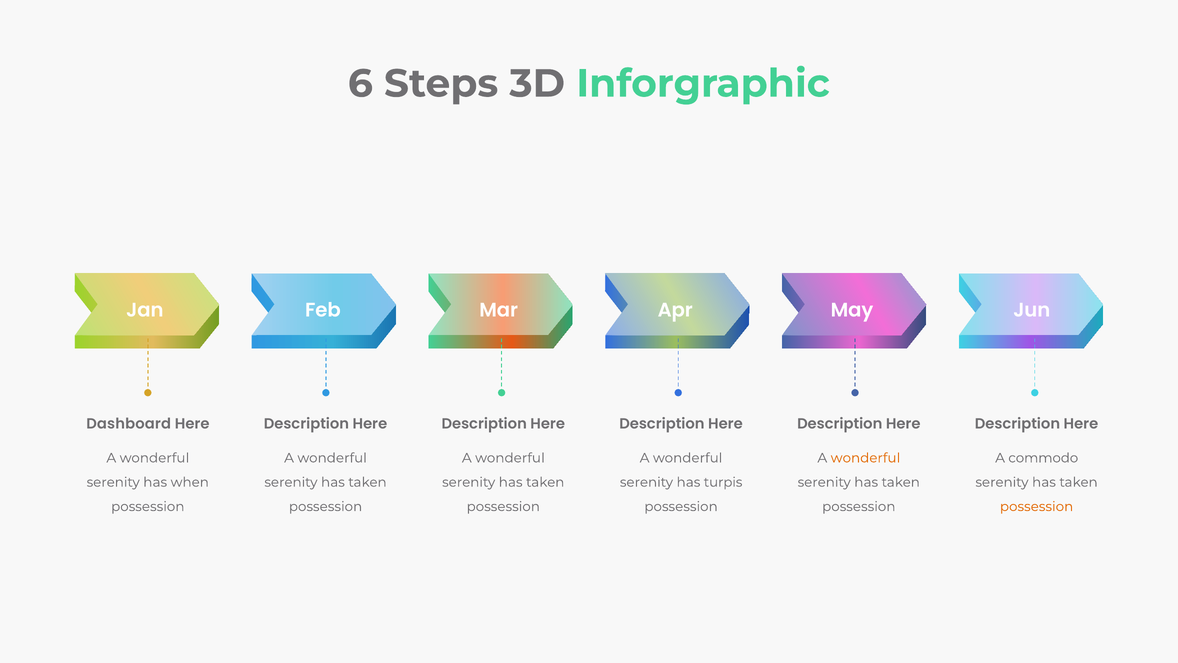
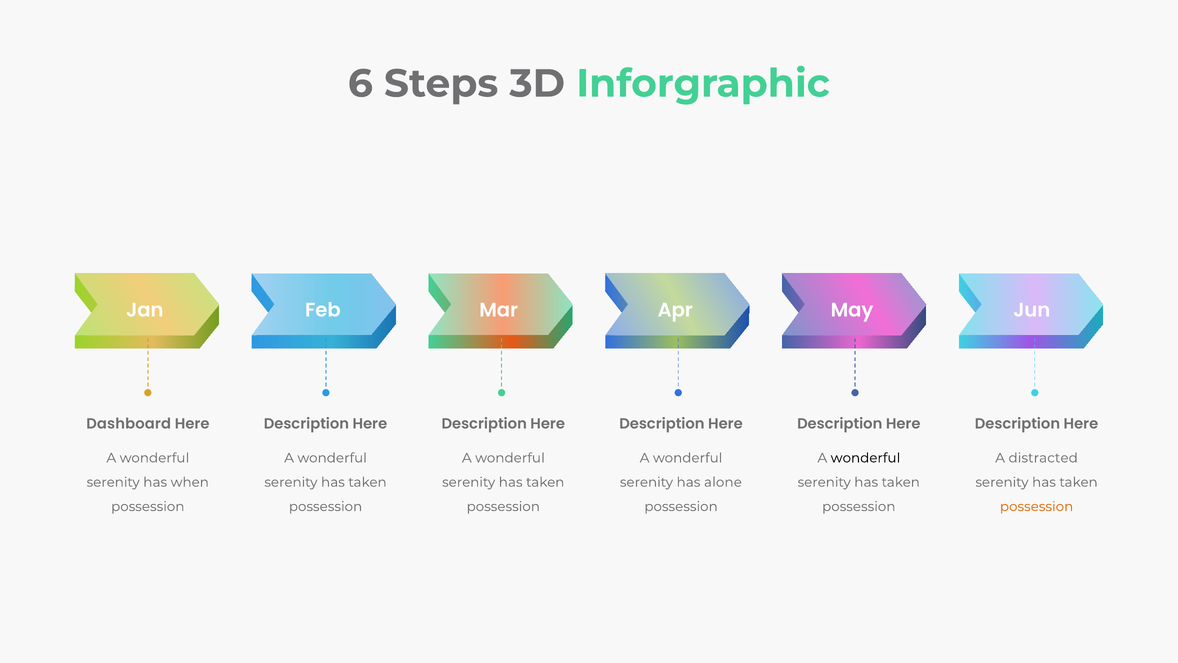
wonderful colour: orange -> black (865, 458)
commodo: commodo -> distracted (1043, 458)
turpis: turpis -> alone (723, 482)
